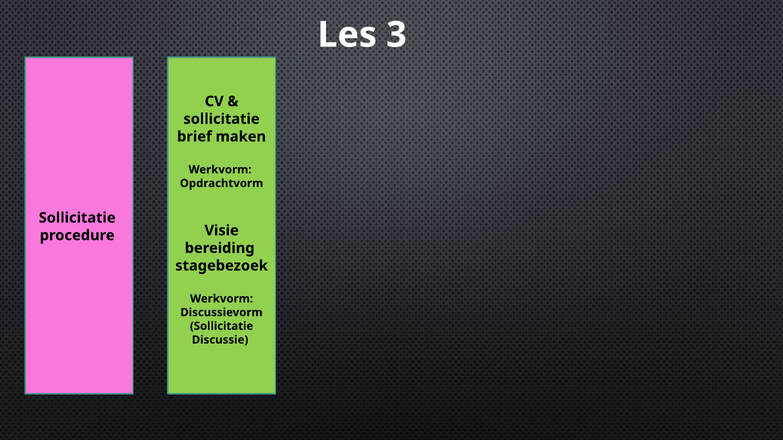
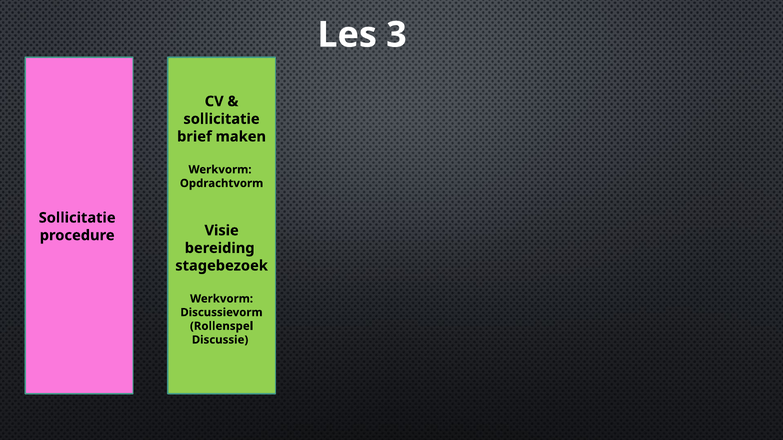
Sollicitatie: Sollicitatie -> Rollenspel (222, 326)
